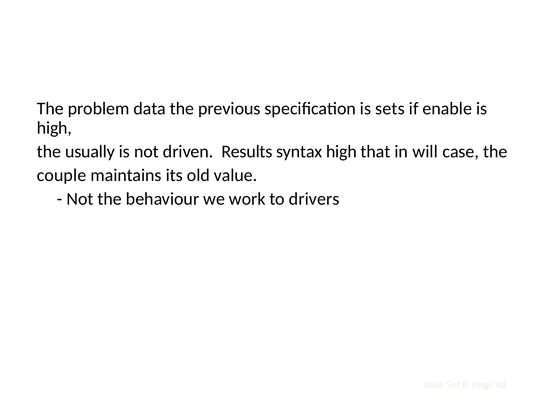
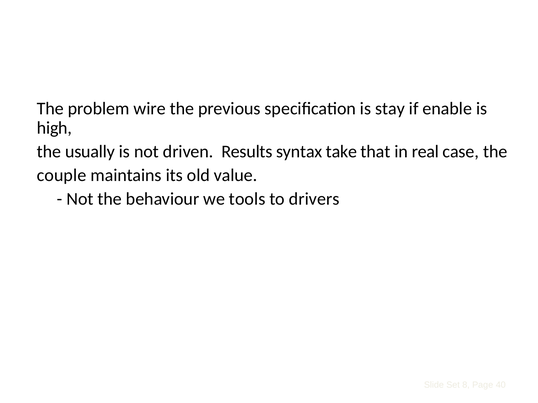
data: data -> wire (150, 109)
sets: sets -> stay (390, 109)
syntax high: high -> take (341, 152)
will: will -> real (425, 152)
work: work -> tools (247, 199)
